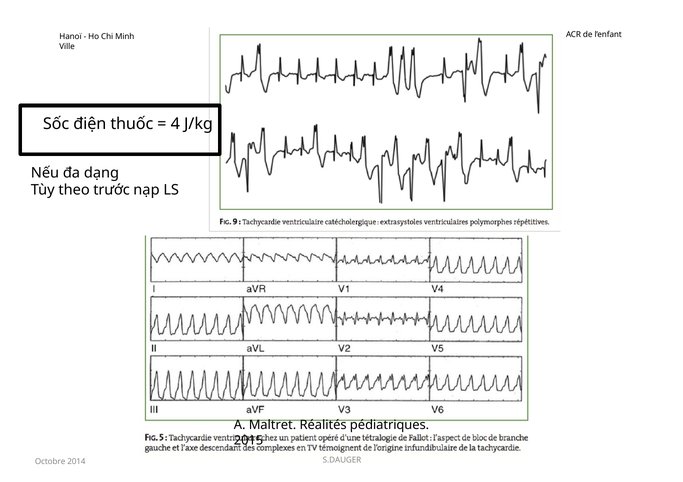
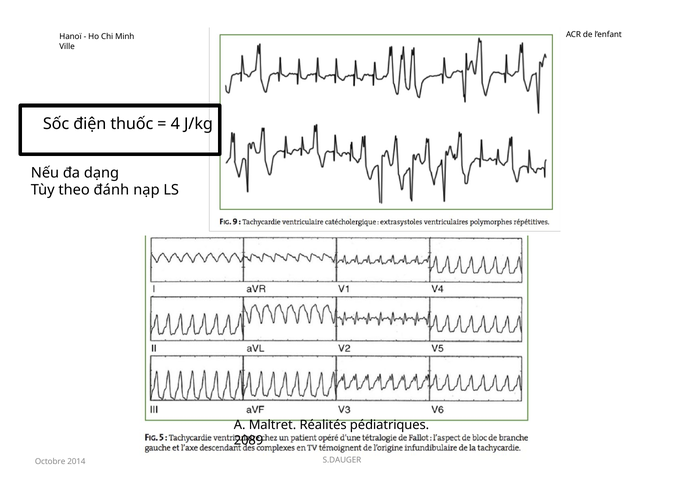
trước: trước -> đánh (111, 190)
2015: 2015 -> 2089 (249, 441)
